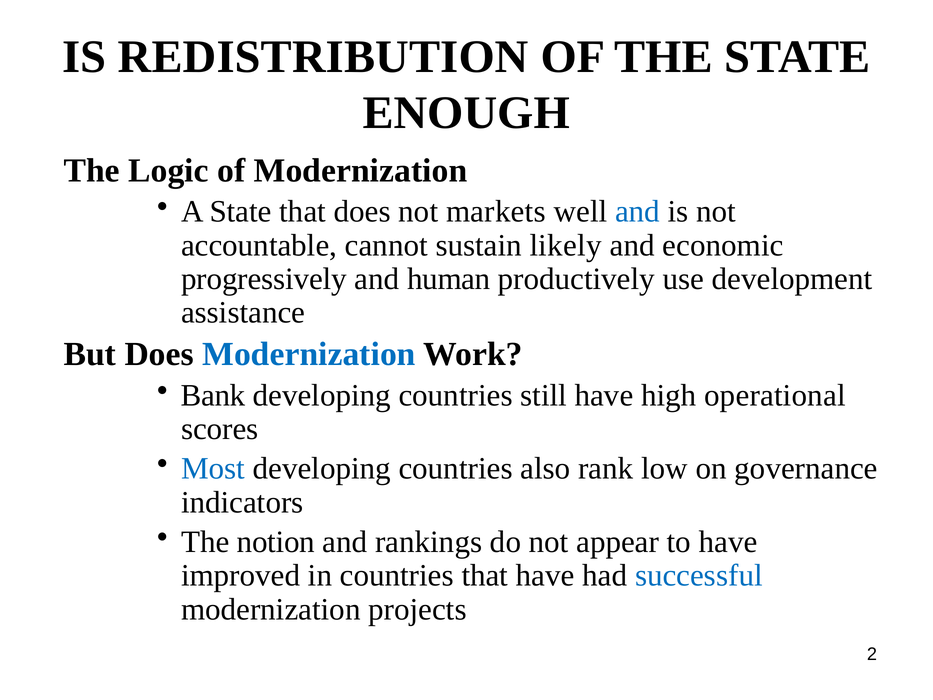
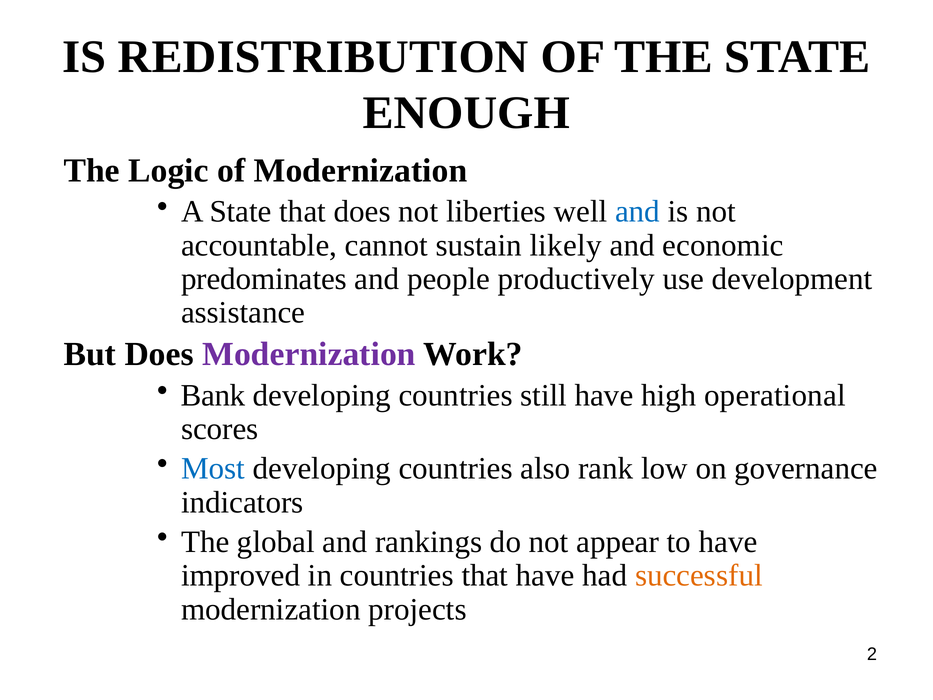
markets: markets -> liberties (496, 212)
progressively: progressively -> predominates (264, 279)
human: human -> people (449, 279)
Modernization colour: blue -> purple (309, 354)
notion: notion -> global (276, 542)
successful colour: blue -> orange (699, 575)
